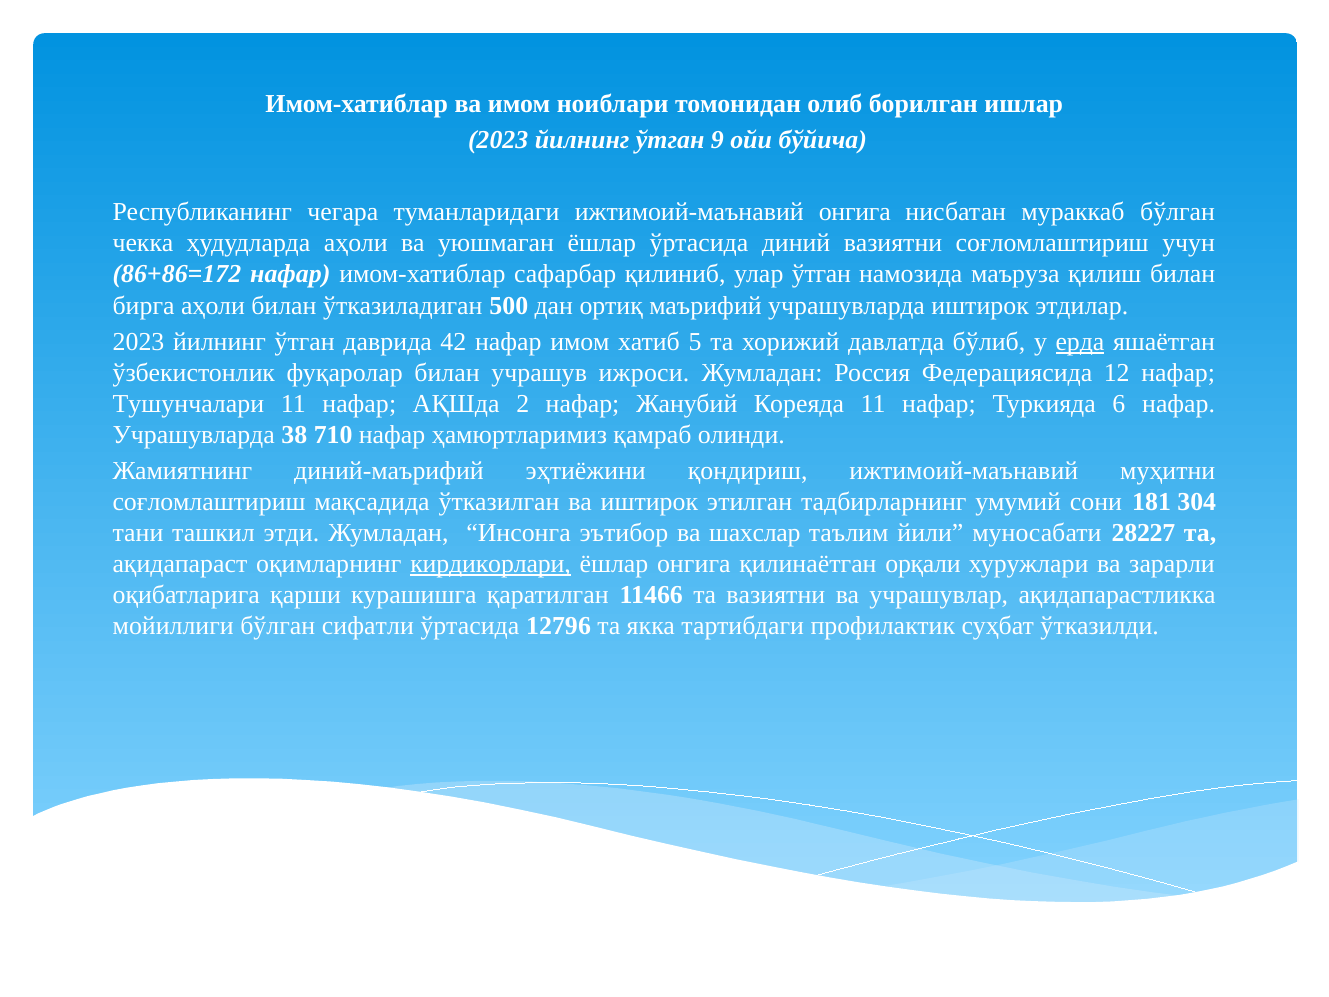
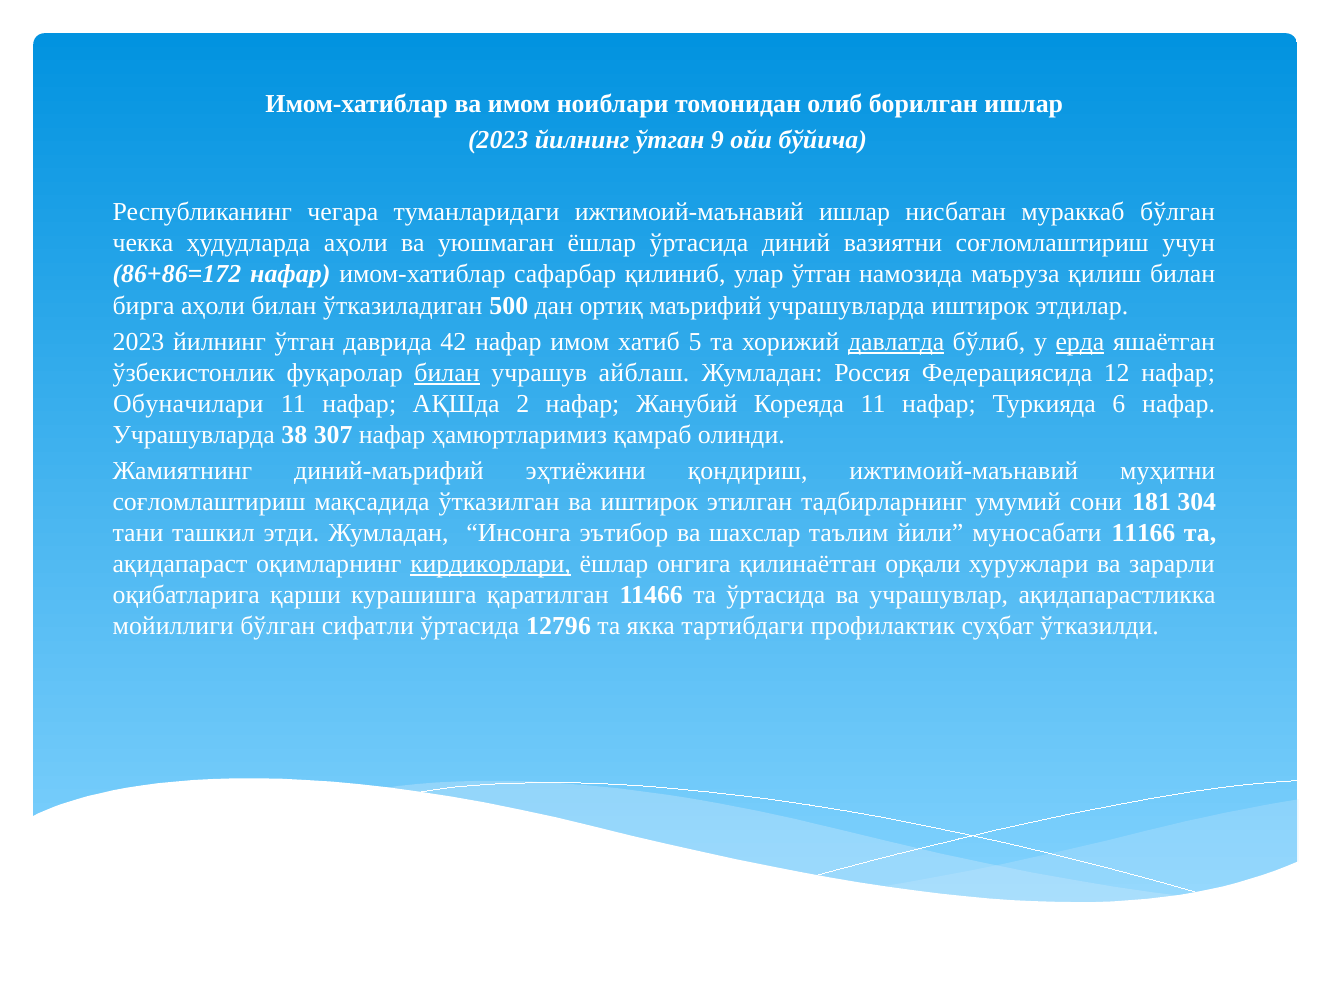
ижтимоий-маънавий онгига: онгига -> ишлар (855, 212)
давлатда underline: none -> present (896, 342)
билан underline: none -> present (447, 373)
ижроси: ижроси -> айблаш (644, 373)
Тушунчалари: Тушунчалари -> Обуначилари (188, 404)
710: 710 -> 307 (333, 435)
28227: 28227 -> 11166 (1143, 533)
та вазиятни: вазиятни -> ўртасида (776, 595)
